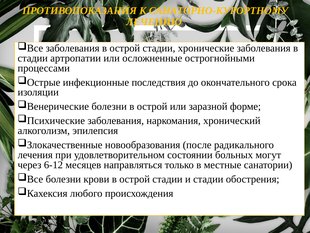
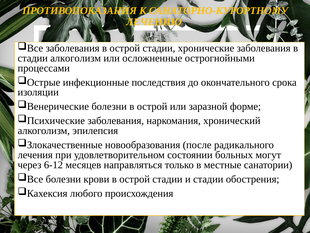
стадии артропатии: артропатии -> алкоголизм (76, 58)
